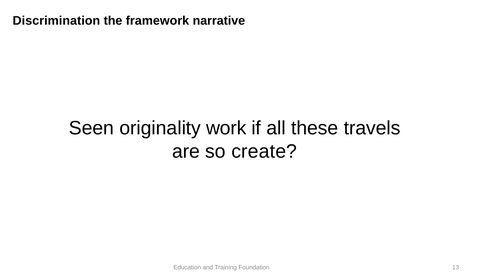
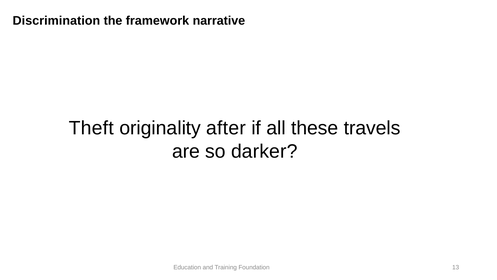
Seen: Seen -> Theft (91, 128)
work: work -> after (226, 128)
create: create -> darker (264, 151)
